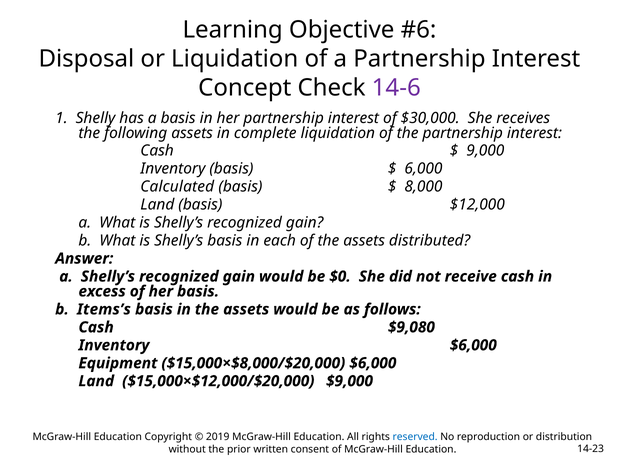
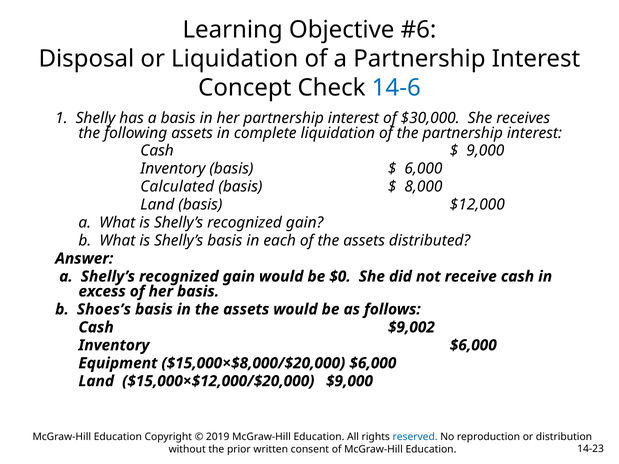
14-6 colour: purple -> blue (396, 88)
Items’s: Items’s -> Shoes’s (104, 309)
$9,080: $9,080 -> $9,002 (411, 327)
